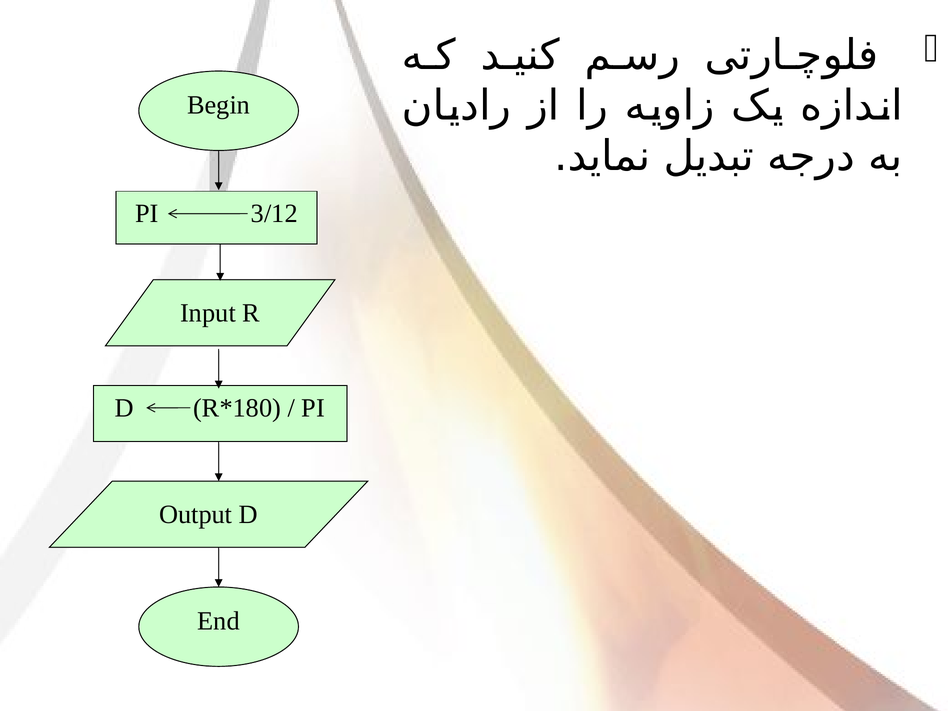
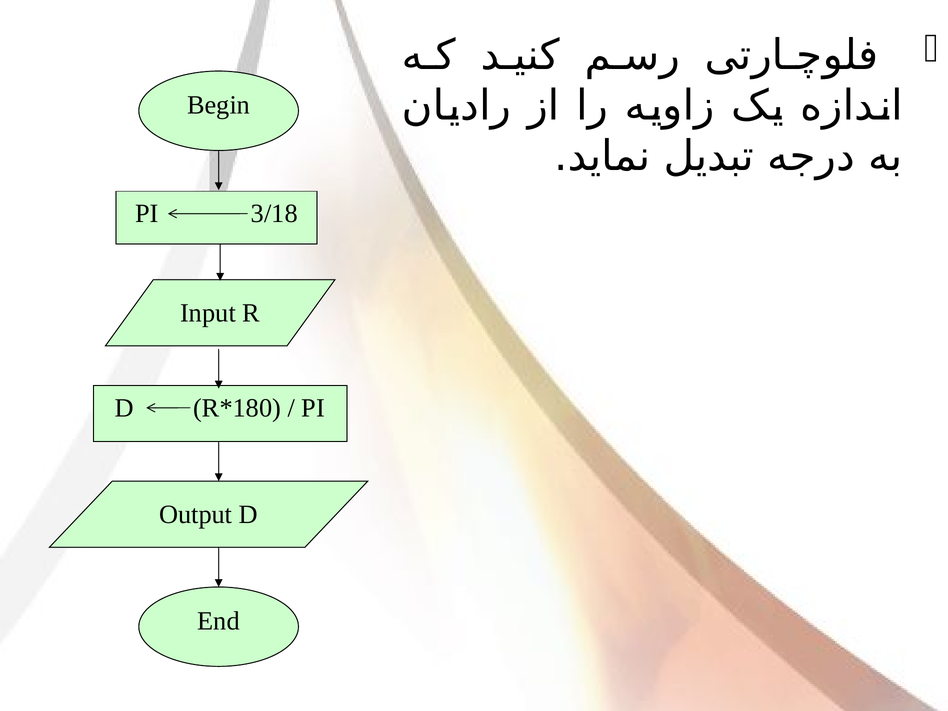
3/12: 3/12 -> 3/18 (274, 214)
